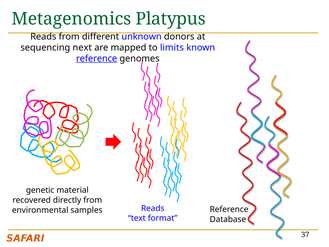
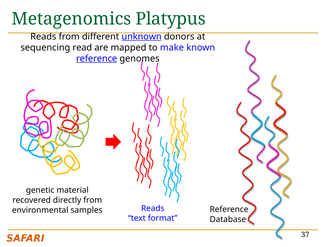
unknown underline: none -> present (142, 37)
next: next -> read (82, 48)
limits: limits -> make (172, 48)
